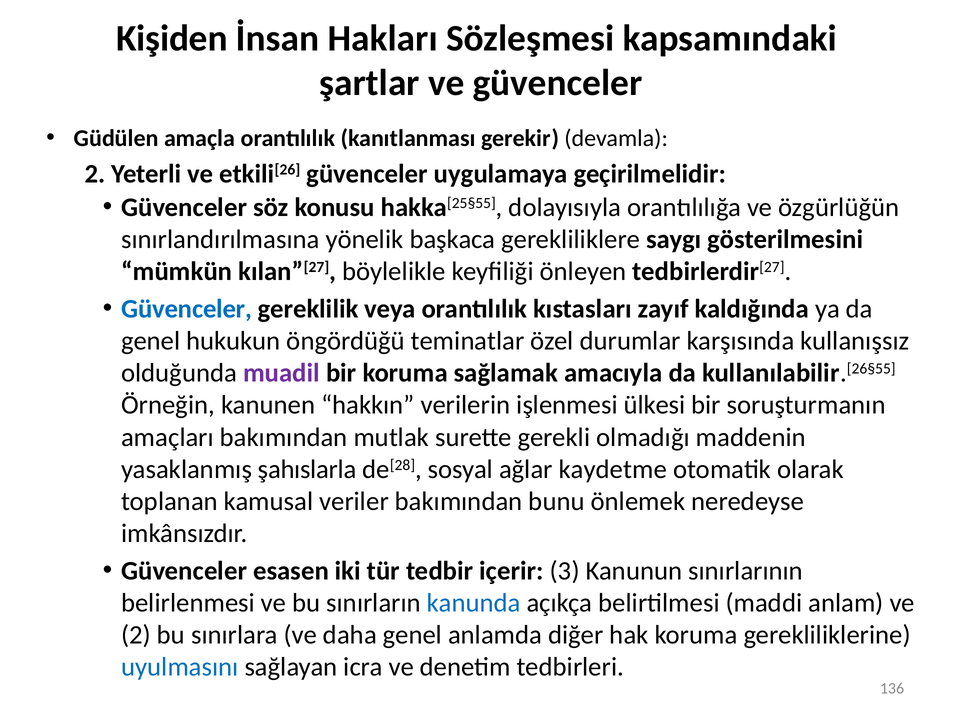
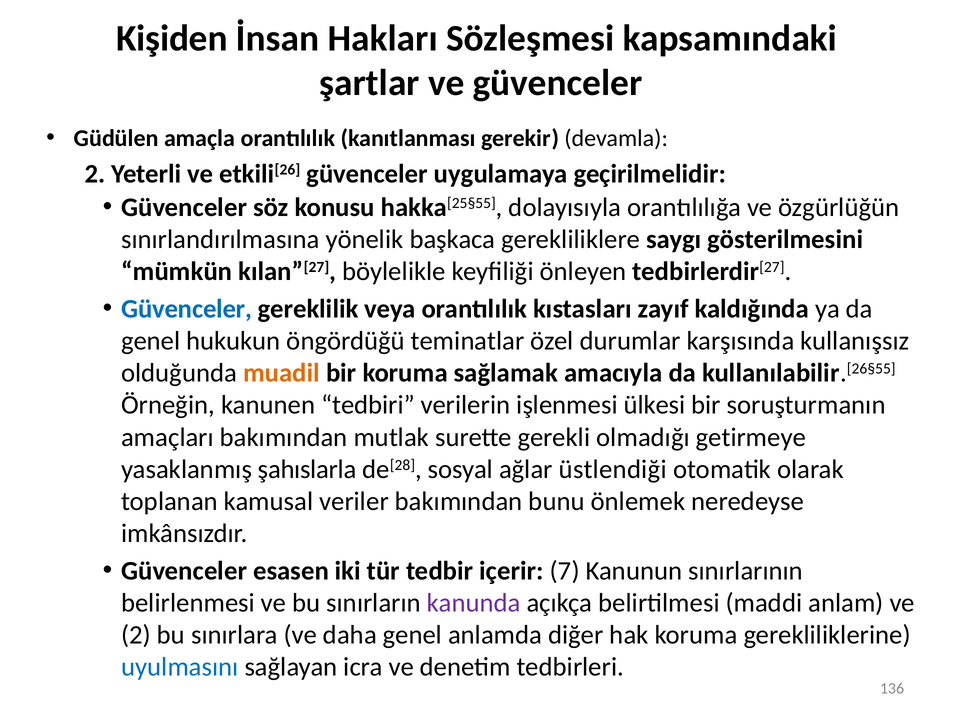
muadil colour: purple -> orange (282, 373)
hakkın: hakkın -> tedbiri (368, 405)
maddenin: maddenin -> getirmeye (751, 438)
kaydetme: kaydetme -> üstlendiği (613, 470)
3: 3 -> 7 (565, 571)
kanunda colour: blue -> purple (474, 603)
